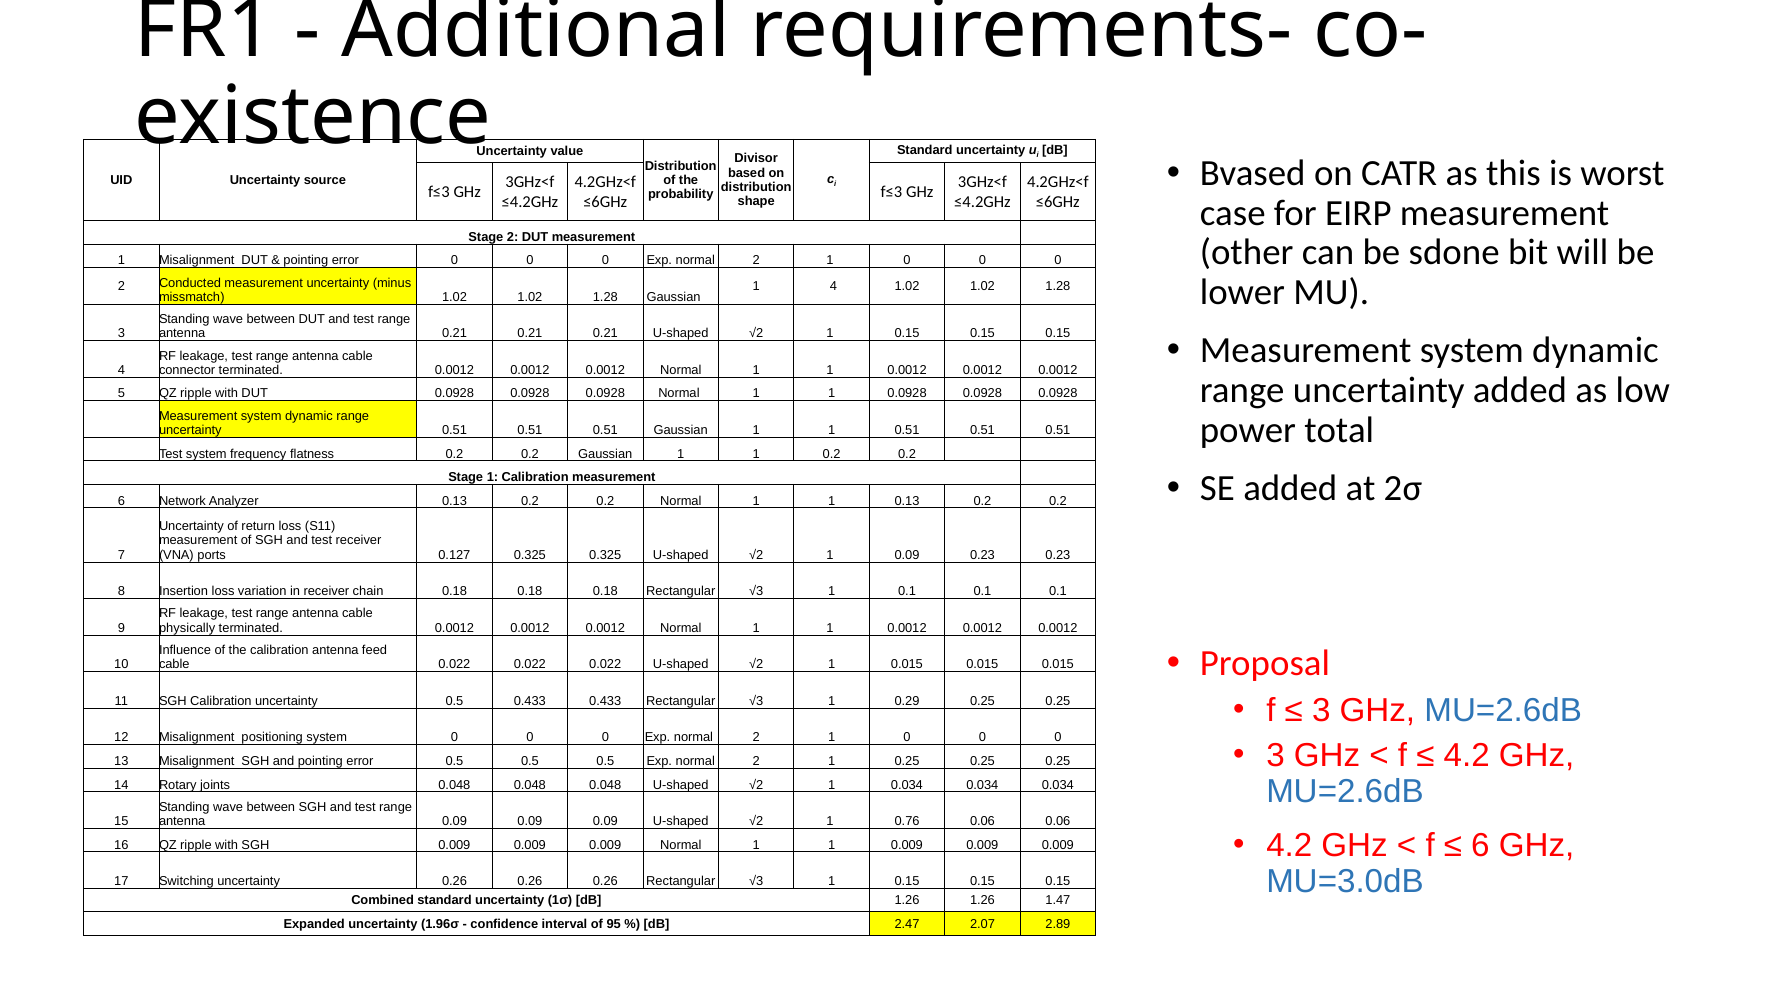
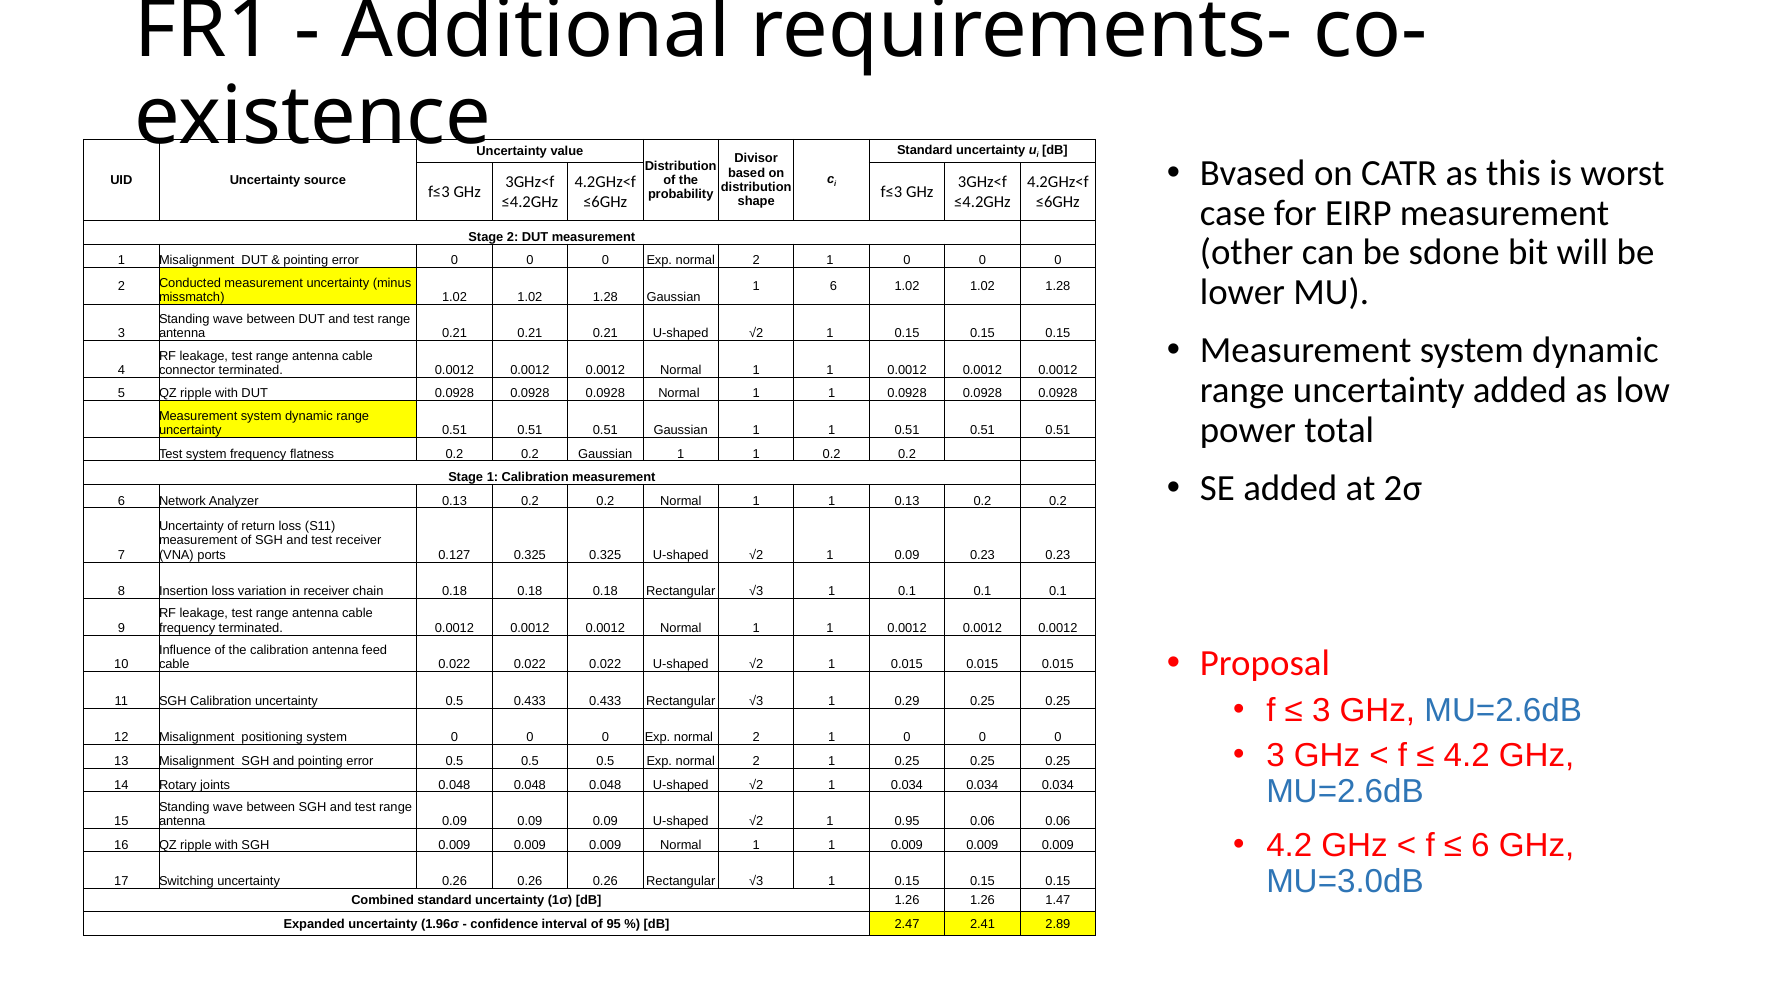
1 4: 4 -> 6 (833, 286)
physically: physically -> frequency (187, 628)
0.76: 0.76 -> 0.95 (907, 821)
2.07: 2.07 -> 2.41 (983, 924)
